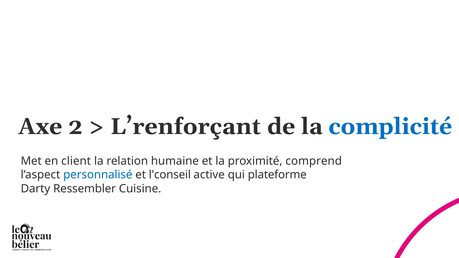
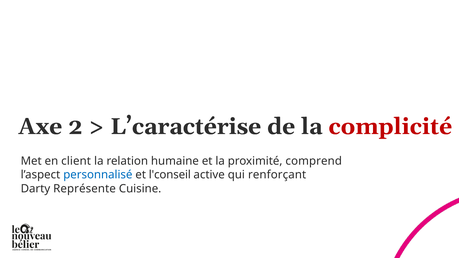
L’renforçant: L’renforçant -> L’caractérise (186, 127)
complicité colour: blue -> red (390, 127)
plateforme: plateforme -> renforçant (277, 175)
Ressembler: Ressembler -> Représente (85, 189)
